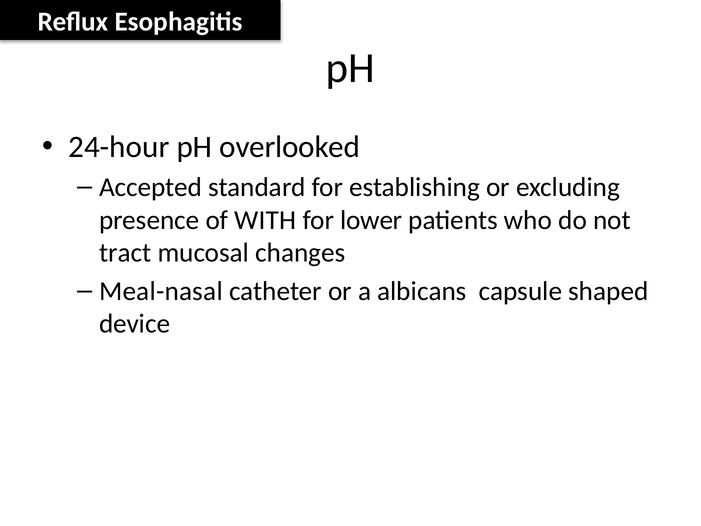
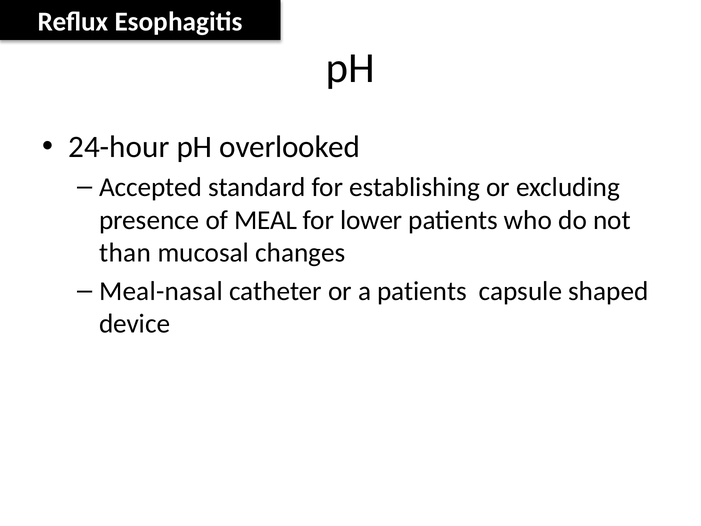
WITH: WITH -> MEAL (266, 220)
tract: tract -> than (125, 253)
a albicans: albicans -> patients (422, 291)
